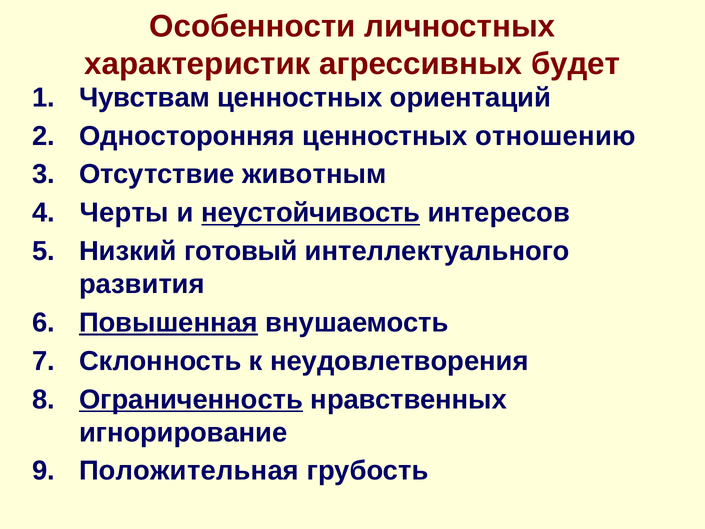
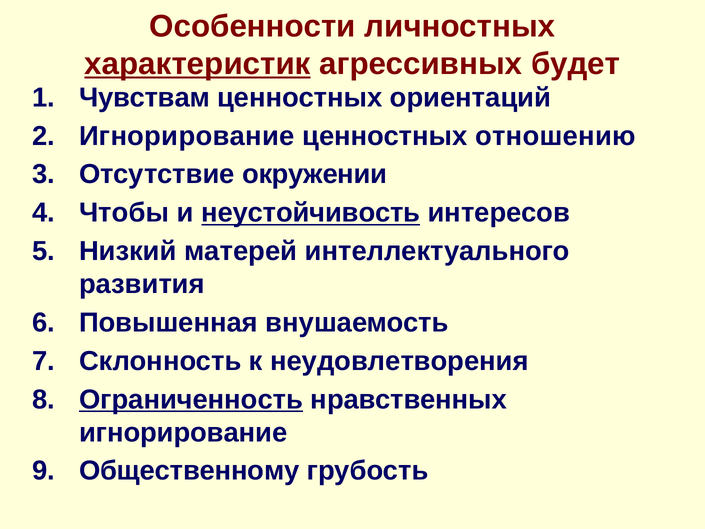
характеристик underline: none -> present (197, 64)
Односторонняя: Односторонняя -> Игнорирование (187, 136)
животным: животным -> окружении (315, 174)
Черты: Черты -> Чтобы (124, 213)
готовый: готовый -> матерей (241, 251)
Повышенная underline: present -> none (168, 323)
Положительная: Положительная -> Общественному (189, 471)
